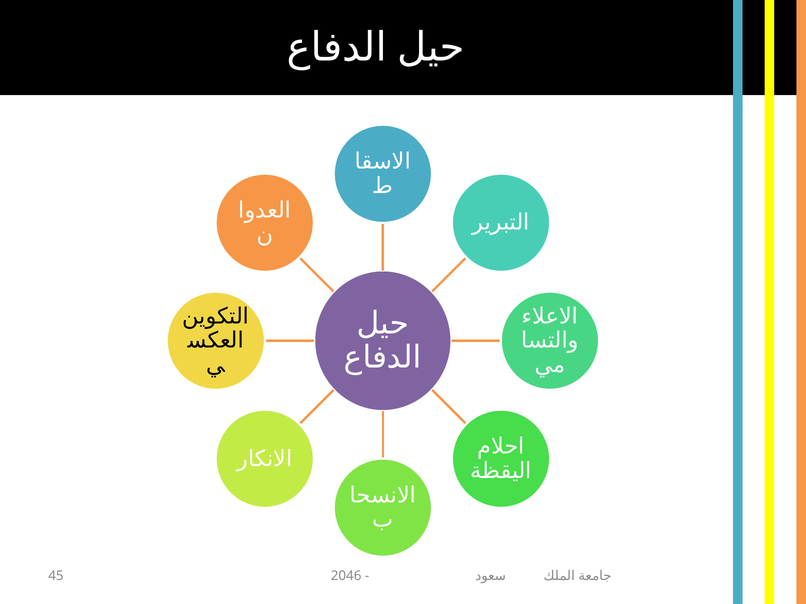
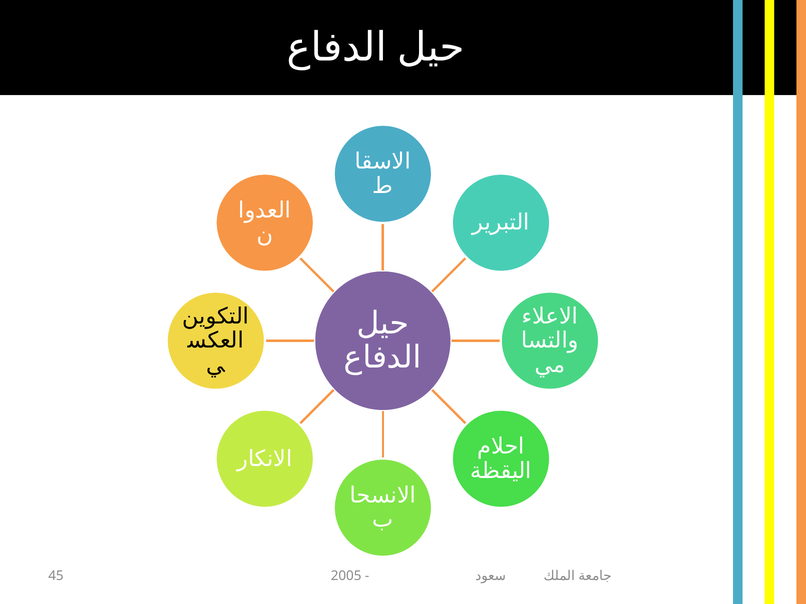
2046: 2046 -> 2005 (346, 576)
